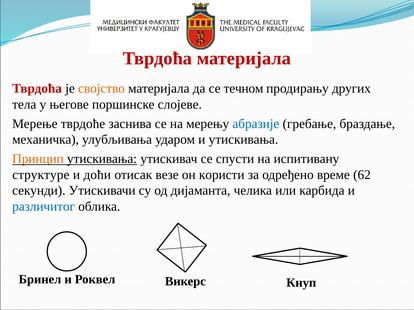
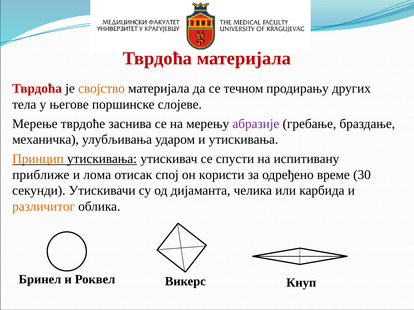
абразије colour: blue -> purple (256, 124)
структуре: структуре -> приближе (41, 175)
доћи: доћи -> лома (97, 175)
везе: везе -> спој (167, 175)
62: 62 -> 30 (362, 175)
различитог colour: blue -> orange (44, 207)
